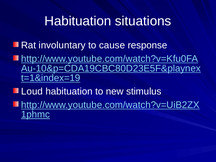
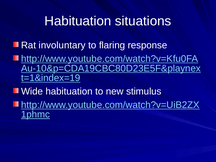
cause: cause -> flaring (112, 45)
Loud: Loud -> Wide (32, 91)
